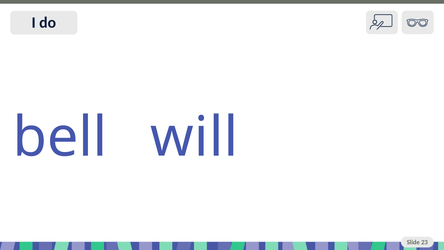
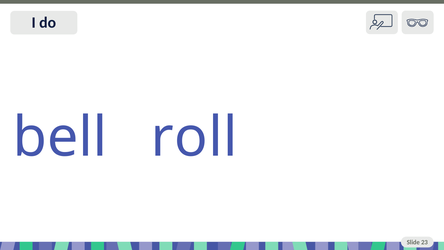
will: will -> roll (194, 137)
